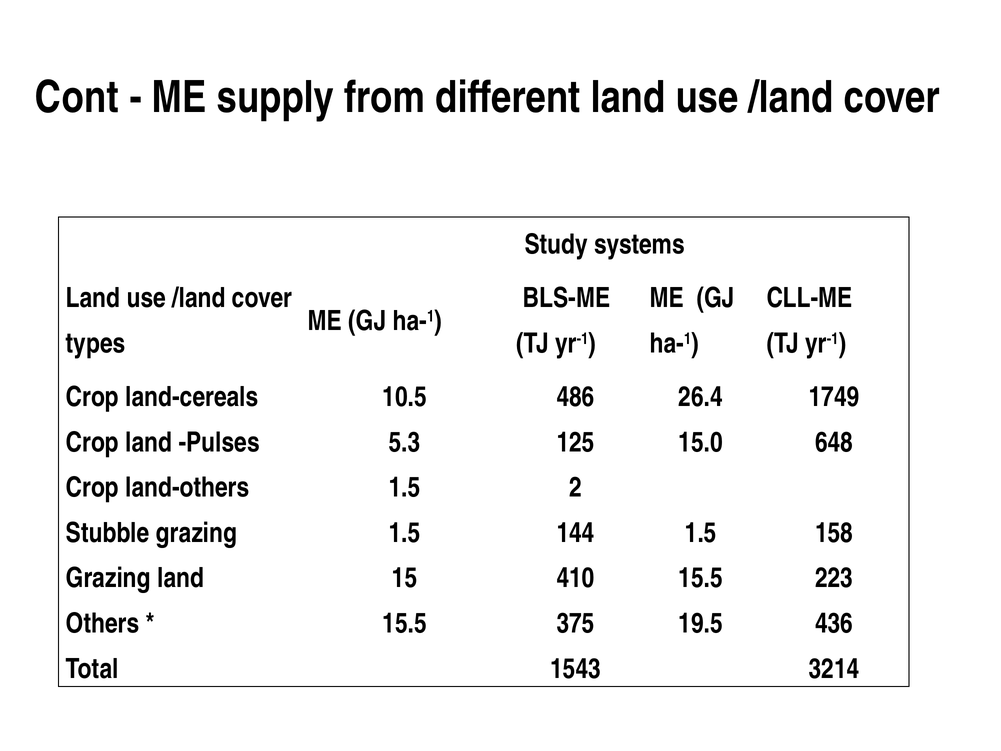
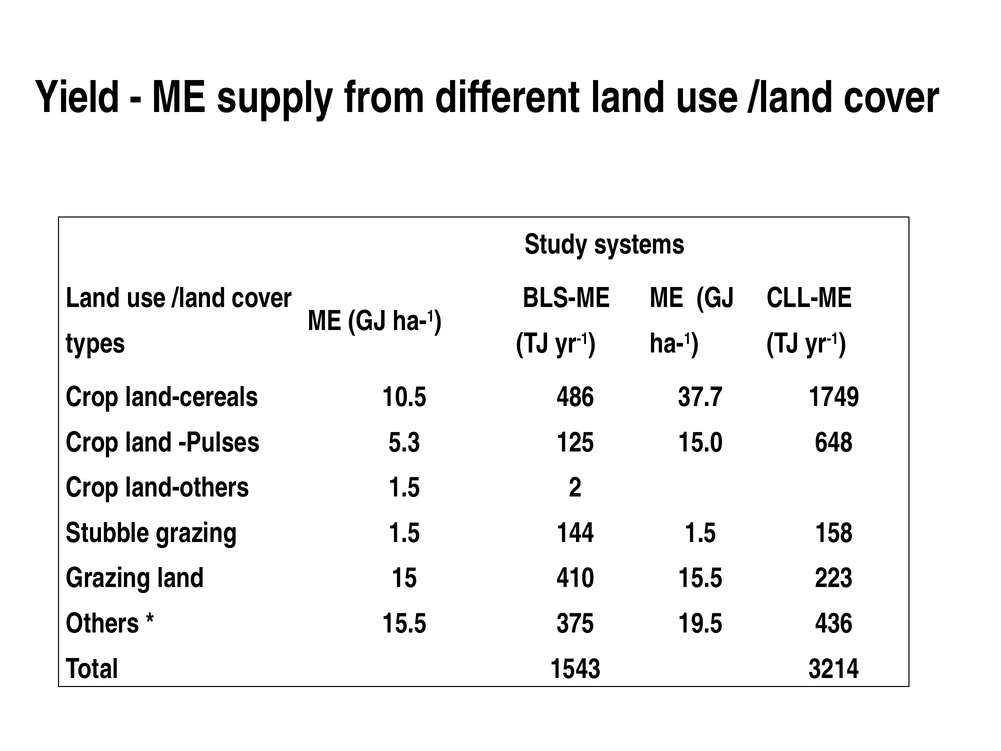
Cont: Cont -> Yield (77, 97)
26.4: 26.4 -> 37.7 (701, 397)
